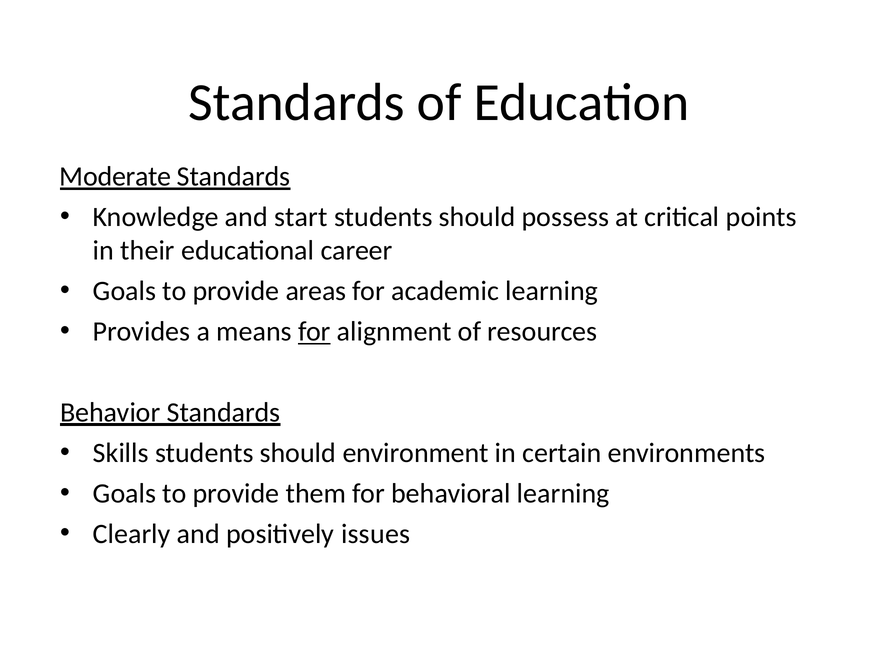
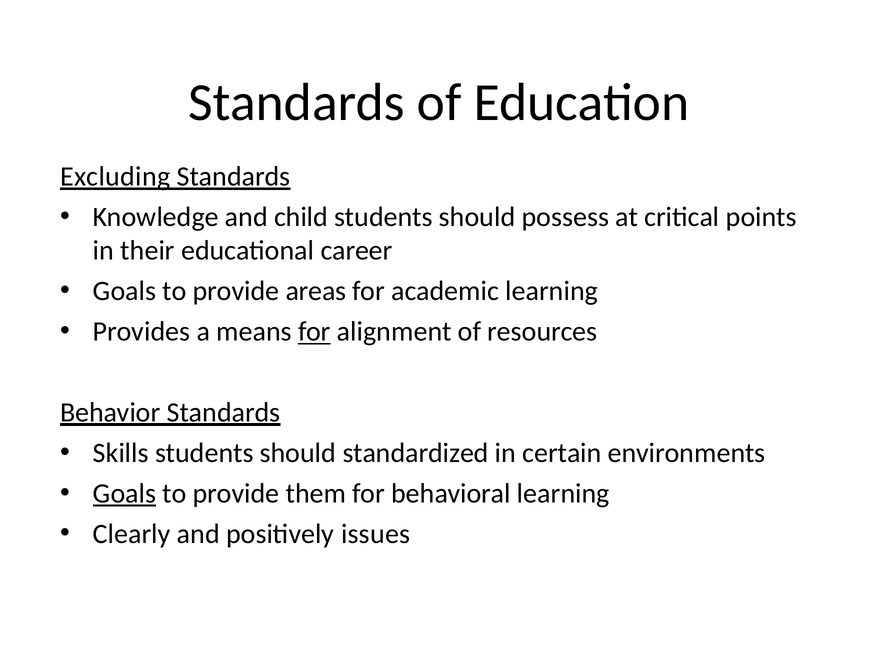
Moderate: Moderate -> Excluding (115, 177)
start: start -> child (301, 217)
environment: environment -> standardized (416, 453)
Goals underline: none -> present (125, 494)
